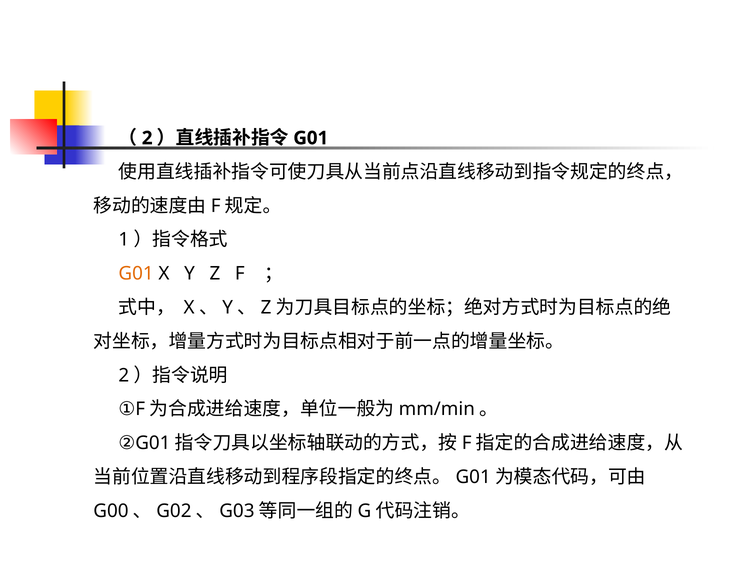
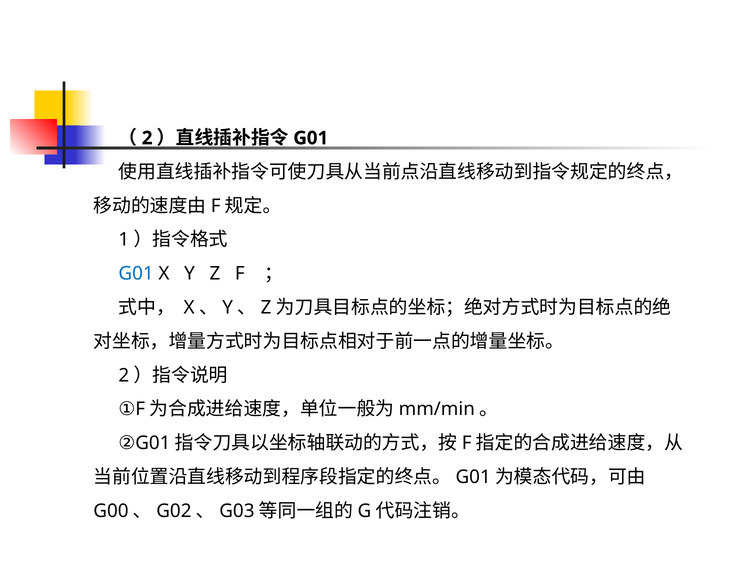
G01 colour: orange -> blue (136, 274)
